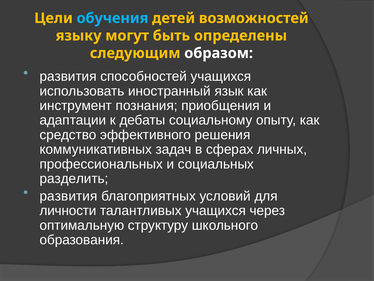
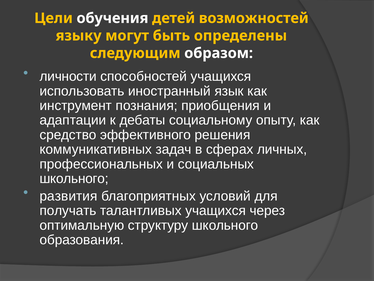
обучения colour: light blue -> white (112, 18)
развития: развития -> личности (68, 76)
разделить: разделить -> школьного (74, 178)
личности: личности -> получать (68, 210)
